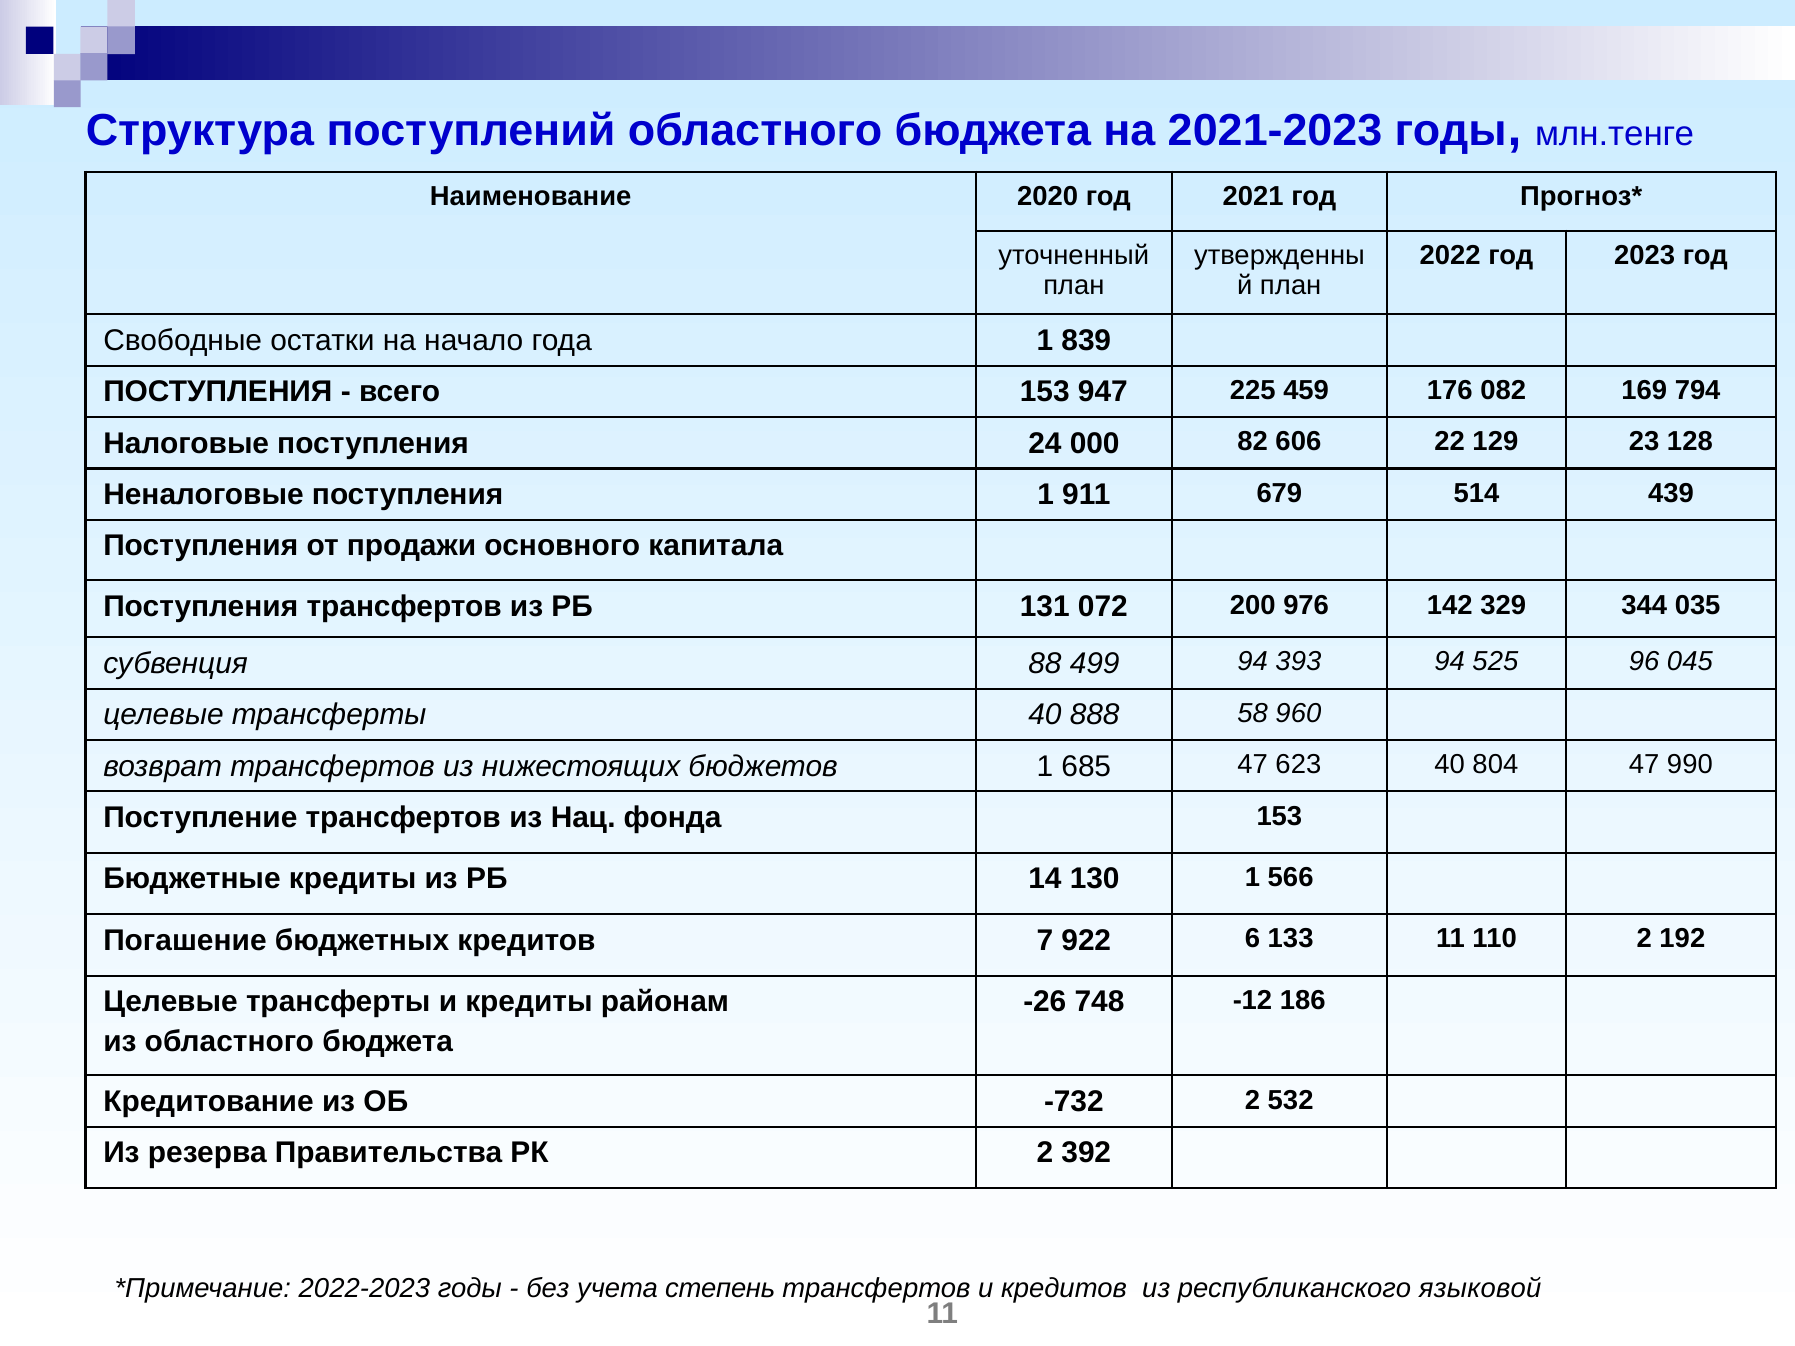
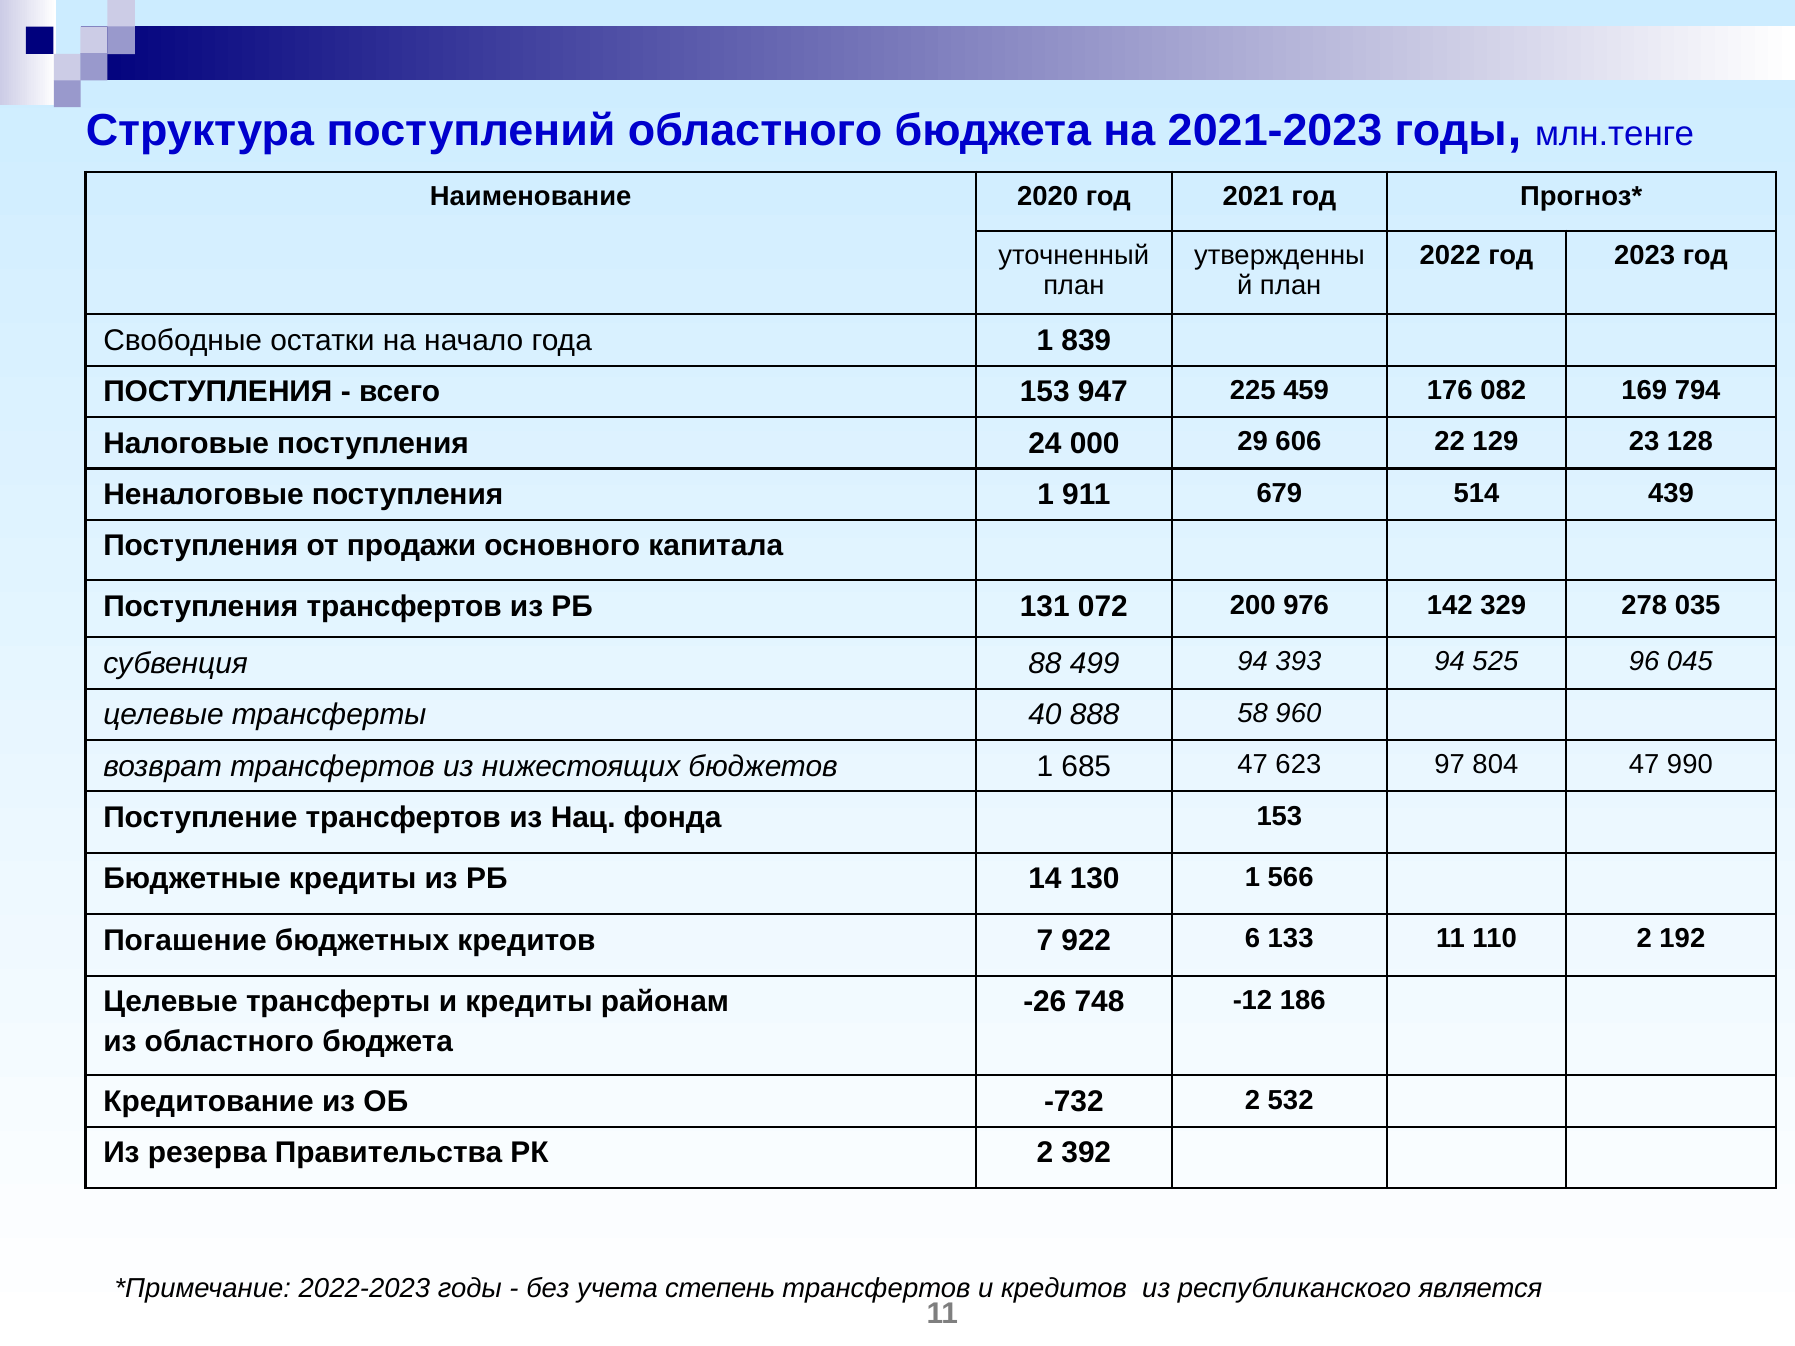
82: 82 -> 29 (1253, 442)
344: 344 -> 278 (1644, 605)
623 40: 40 -> 97 (1450, 765)
языковой: языковой -> является (1480, 1289)
